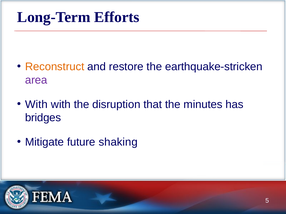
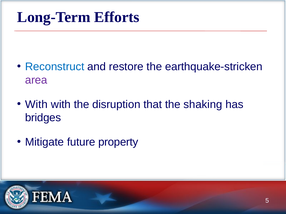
Reconstruct colour: orange -> blue (55, 67)
minutes: minutes -> shaking (203, 105)
shaking: shaking -> property (118, 142)
